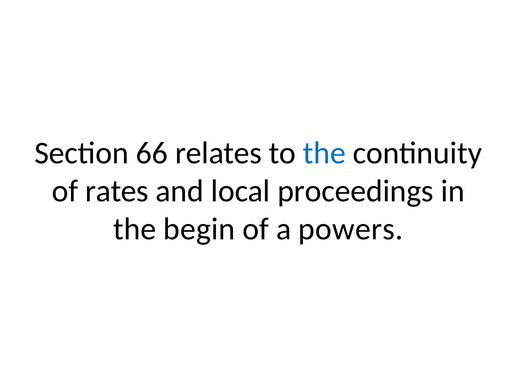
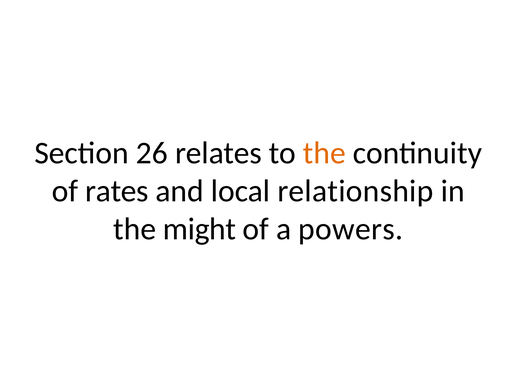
66: 66 -> 26 (152, 153)
the colour: blue -> orange (324, 153)
proceedings: proceedings -> relationship (355, 191)
begin: begin -> might (200, 229)
